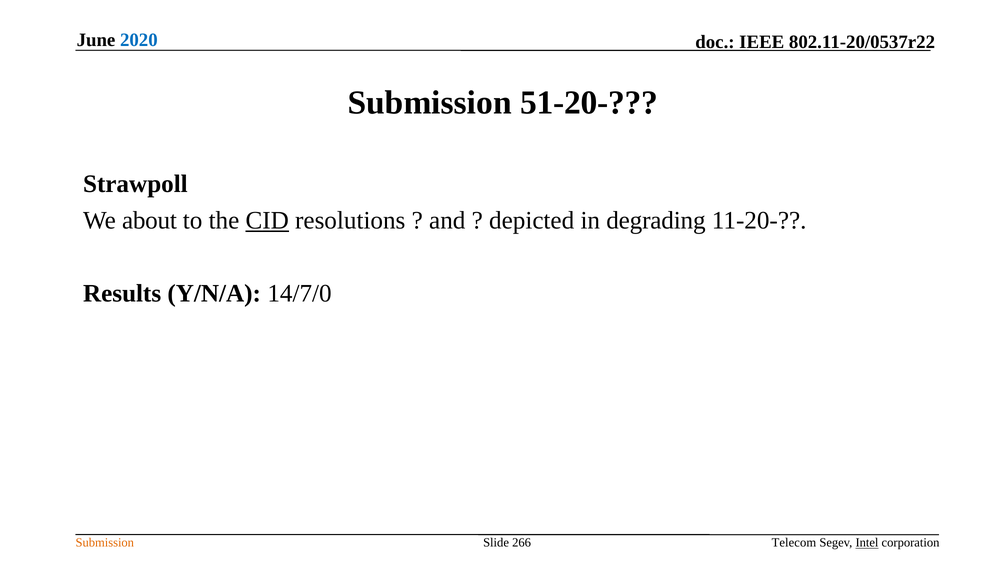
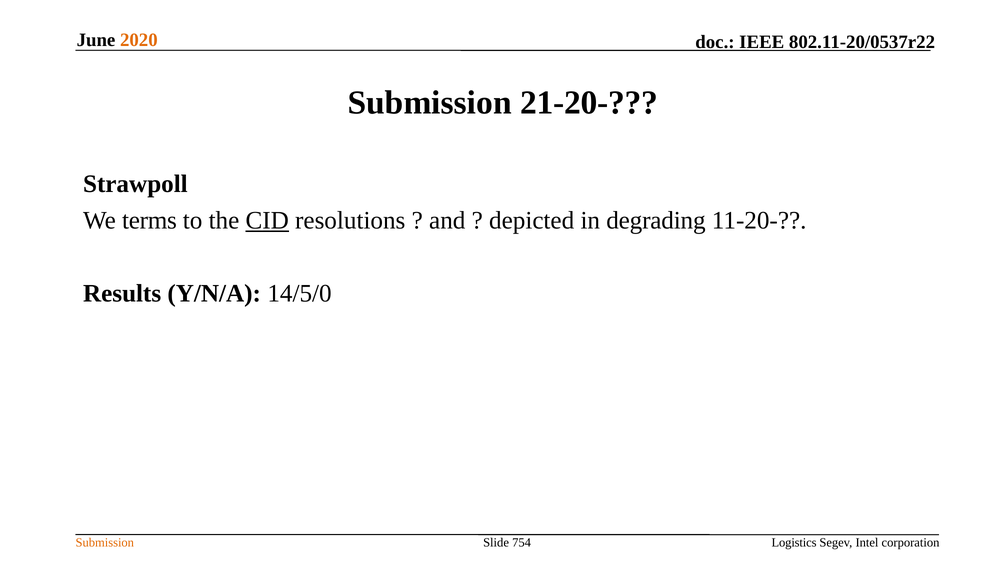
2020 colour: blue -> orange (139, 40)
51-20-: 51-20- -> 21-20- (589, 103)
about: about -> terms (149, 221)
14/7/0: 14/7/0 -> 14/5/0 (300, 294)
266: 266 -> 754 (522, 543)
Telecom: Telecom -> Logistics (794, 543)
Intel underline: present -> none (867, 543)
